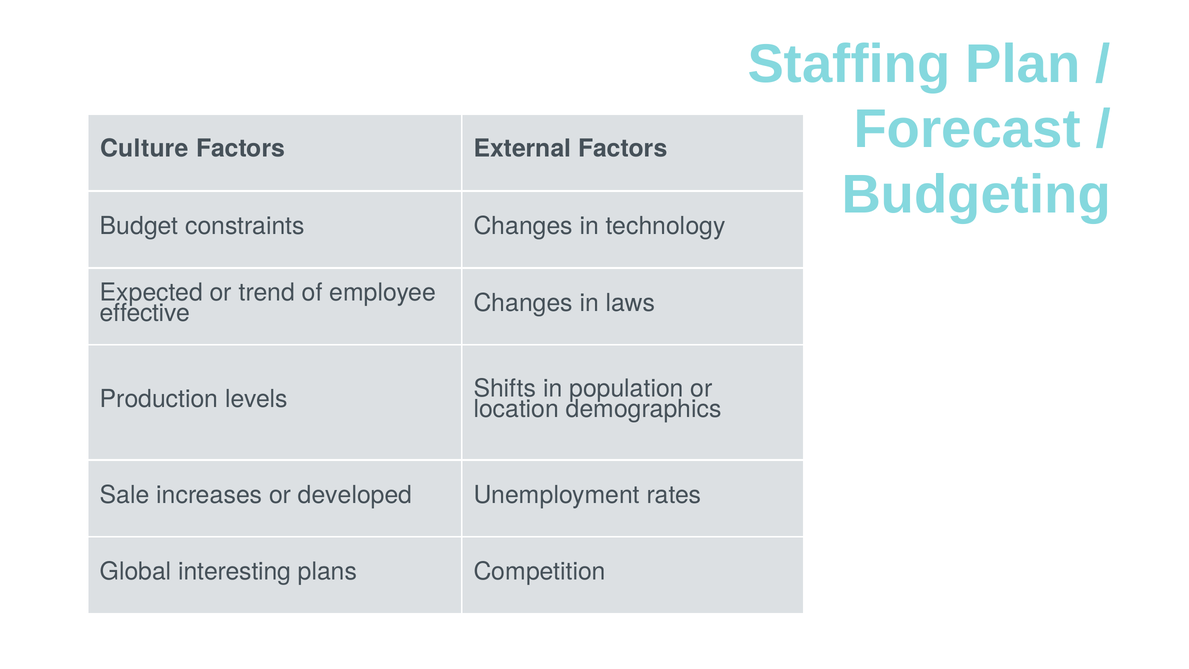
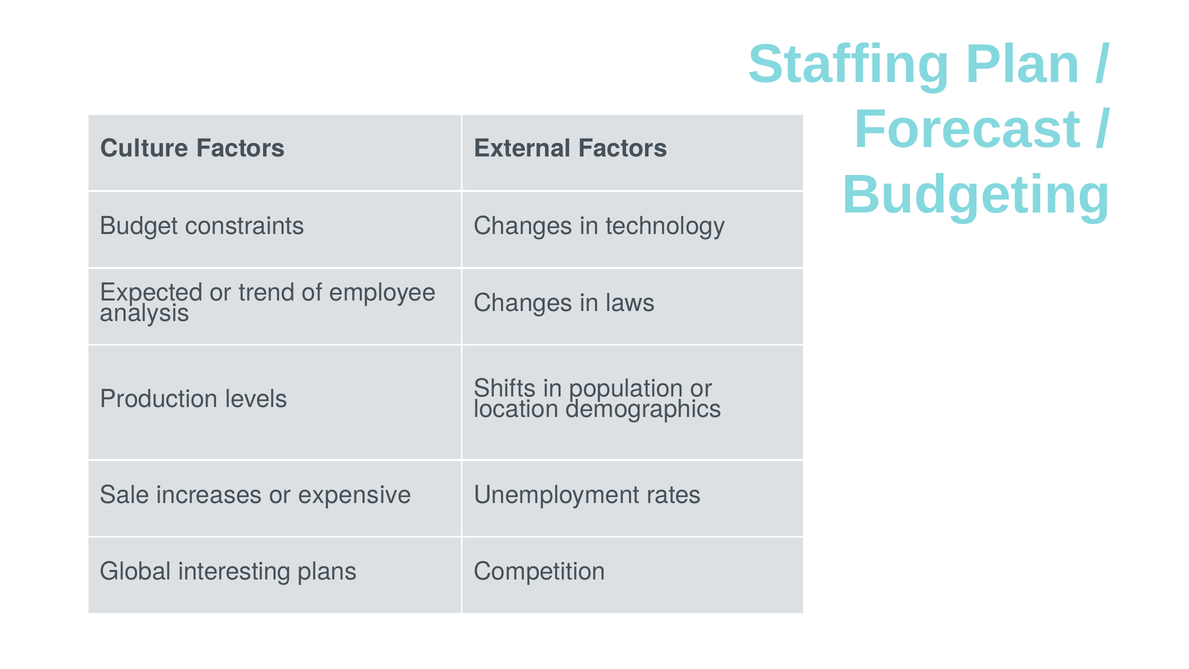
effective: effective -> analysis (145, 313)
developed: developed -> expensive (355, 495)
